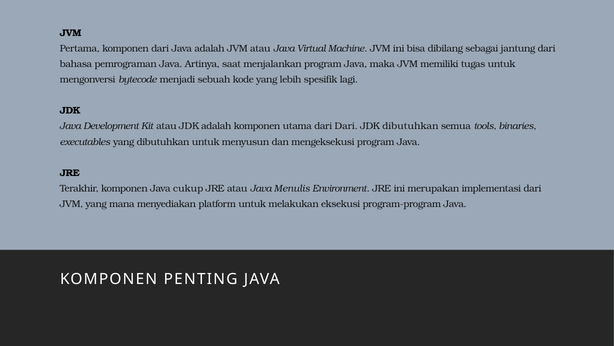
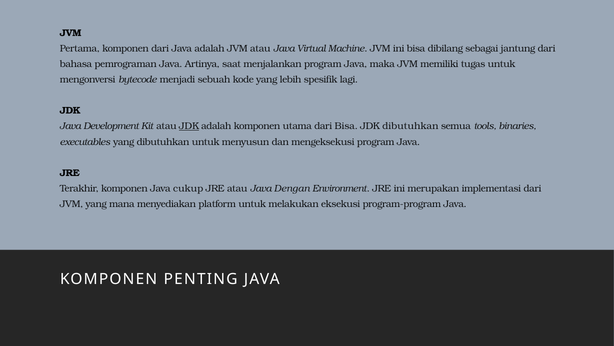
JDK underline: none -> present (189, 126)
dari Dari: Dari -> Bisa (346, 126)
Menulis: Menulis -> Dengan (292, 188)
